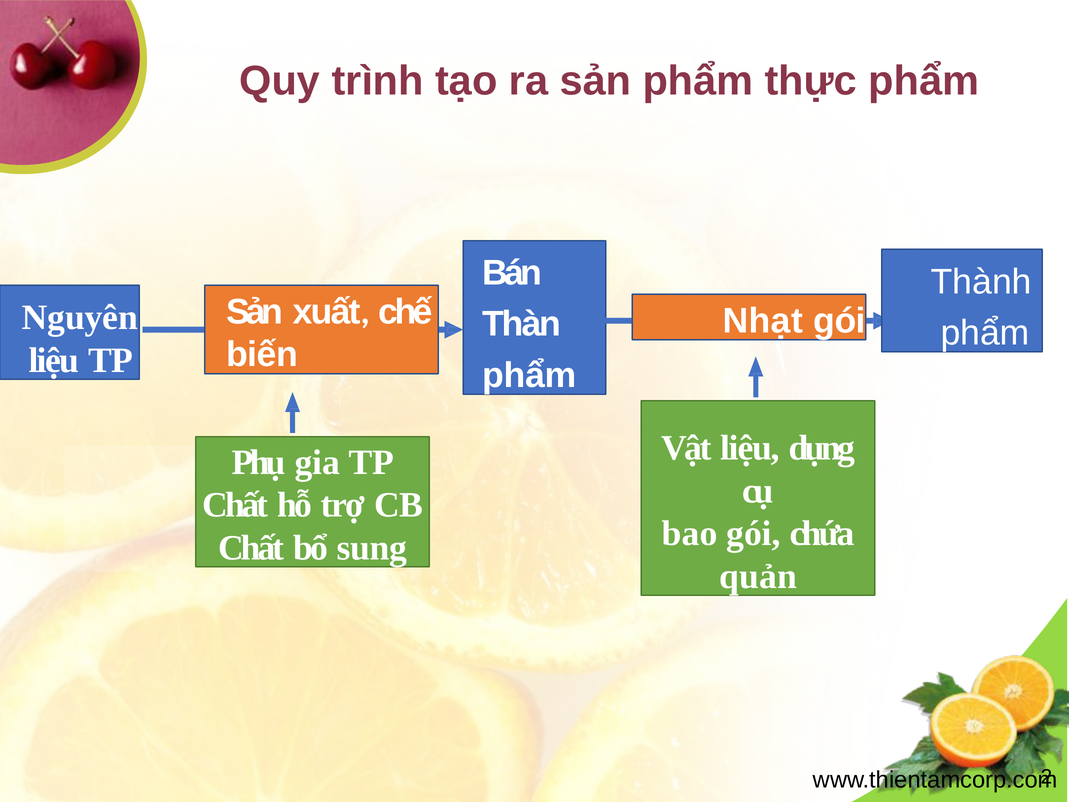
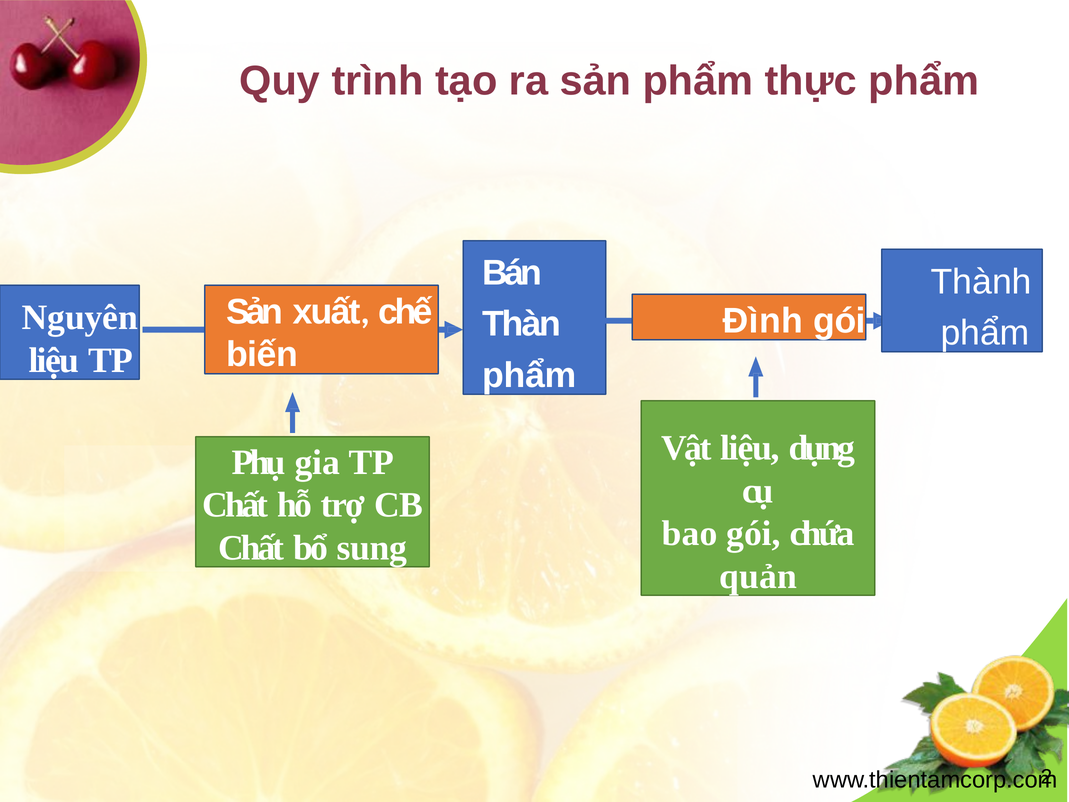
Nhạt: Nhạt -> Đình (763, 321)
